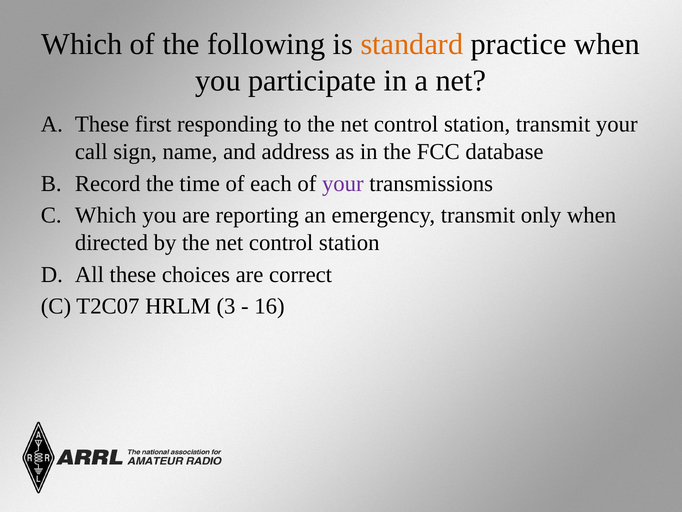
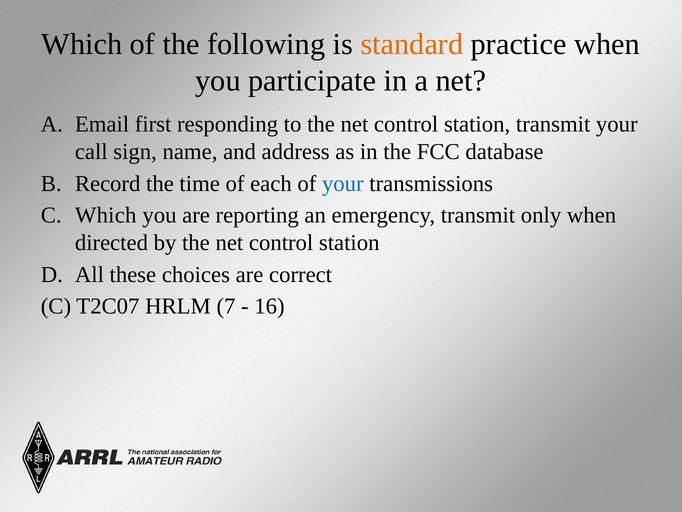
A These: These -> Email (102, 124)
your colour: purple -> blue (343, 183)
3: 3 -> 7 (226, 306)
